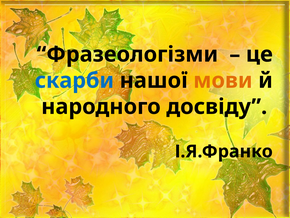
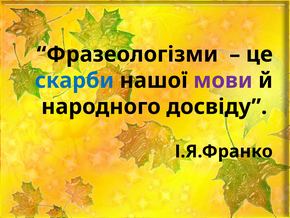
мови colour: orange -> purple (223, 80)
